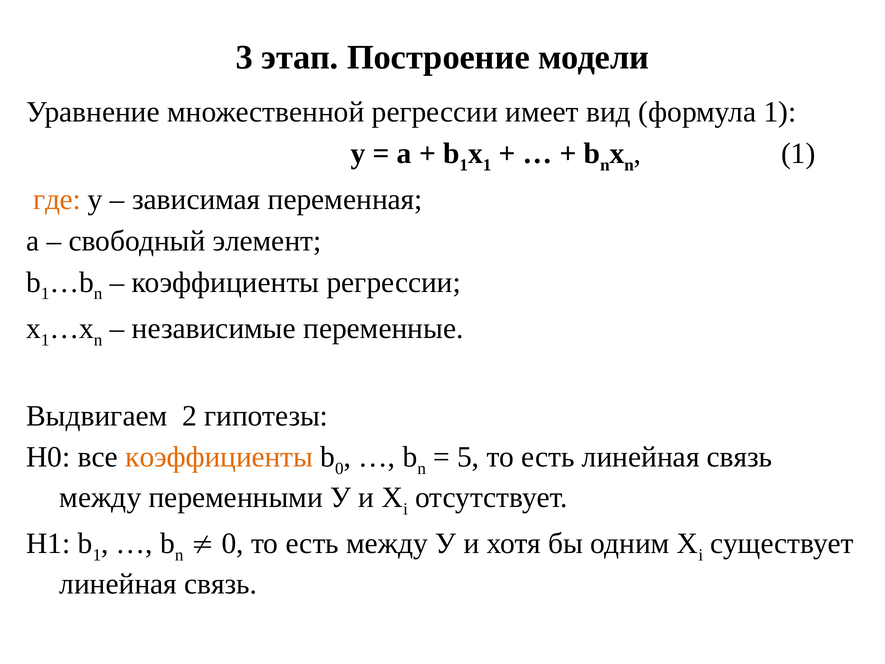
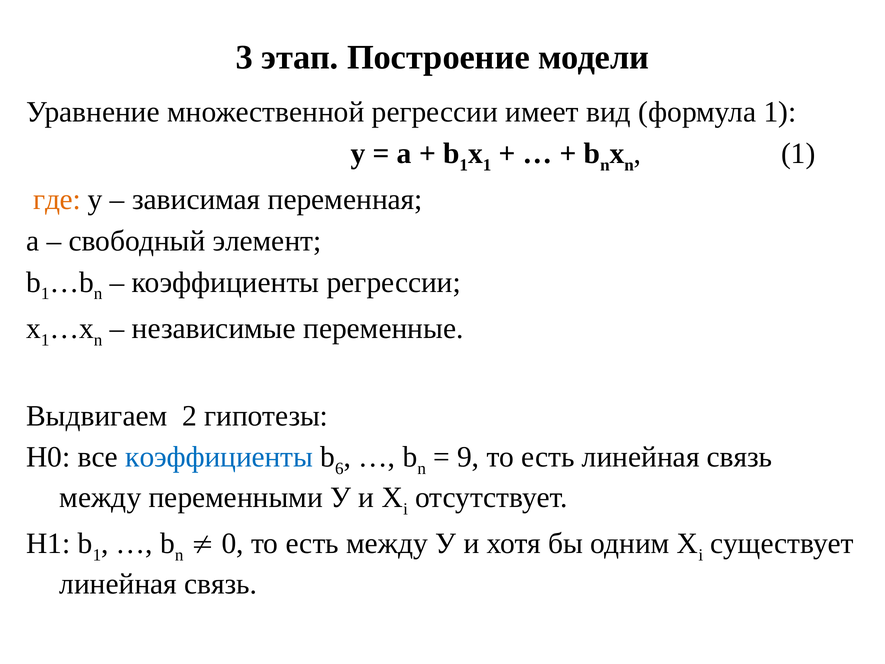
коэффициенты colour: orange -> blue (219, 457)
0: 0 -> 6 (339, 469)
5: 5 -> 9 (468, 457)
